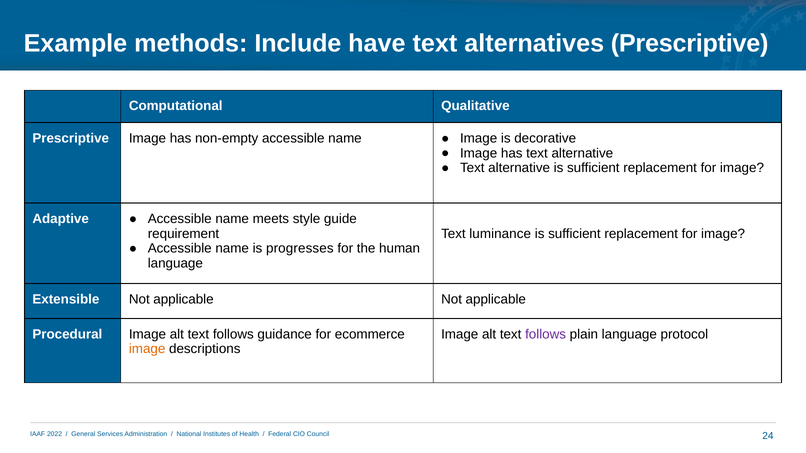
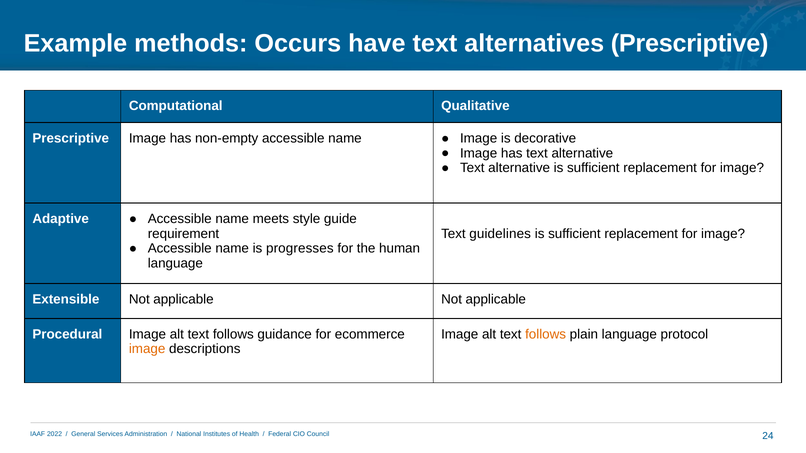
Include: Include -> Occurs (298, 44)
luminance: luminance -> guidelines (500, 234)
follows colour: purple -> orange (546, 334)
